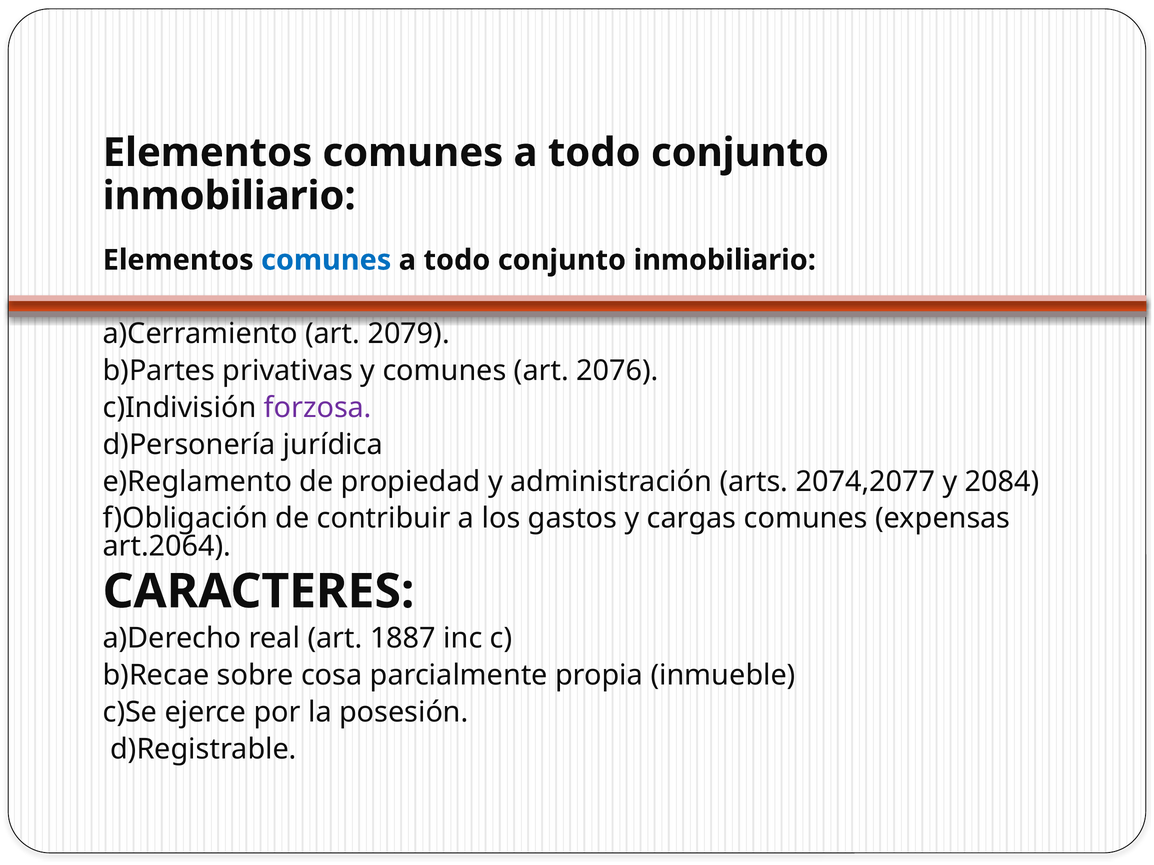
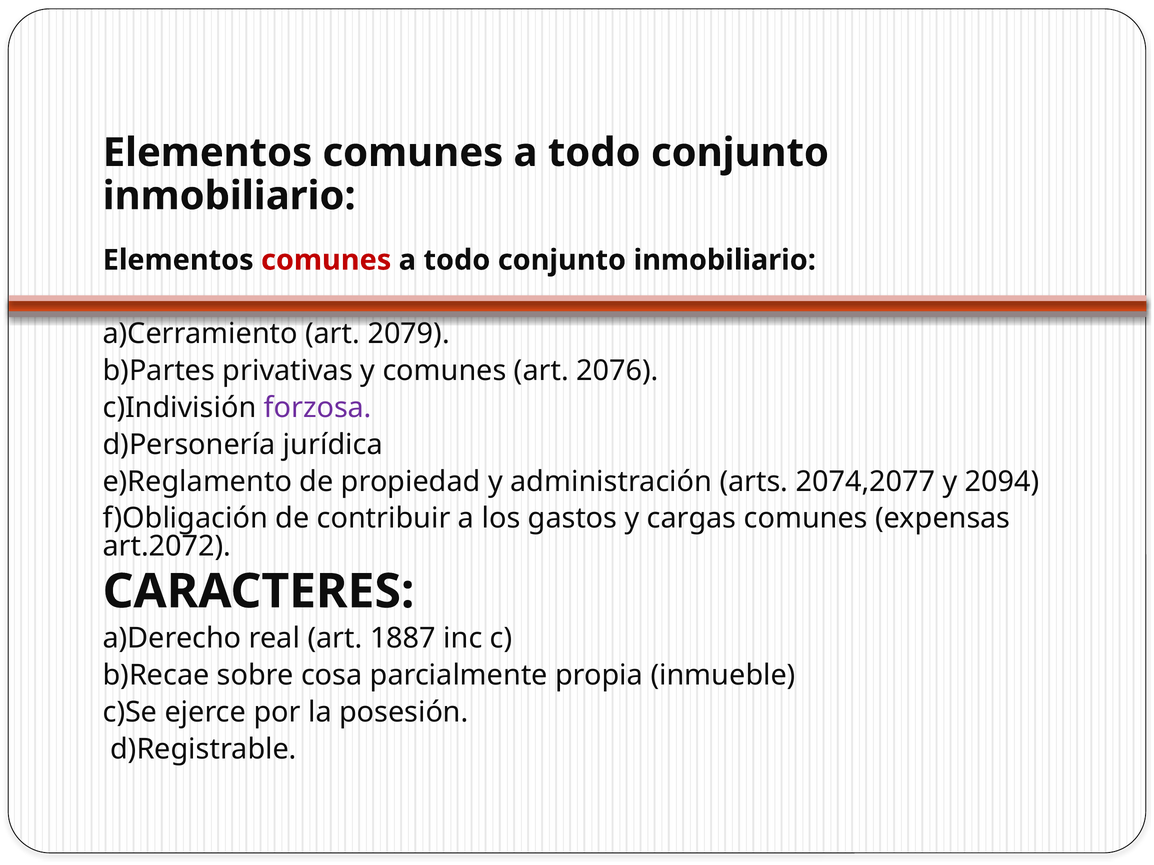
comunes colour: blue -> red (326, 260)
2084: 2084 -> 2094 (1002, 482)
art.2064: art.2064 -> art.2072 (167, 546)
